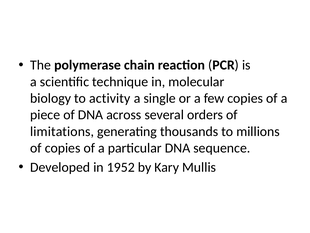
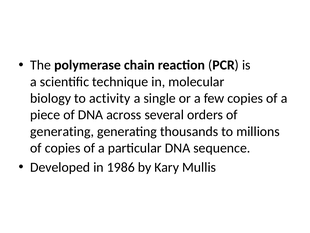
limitations: limitations -> generating (62, 131)
1952: 1952 -> 1986 (121, 167)
